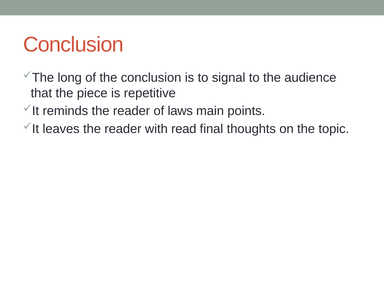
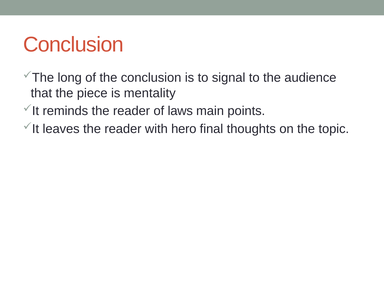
repetitive: repetitive -> mentality (150, 93)
read: read -> hero (184, 129)
